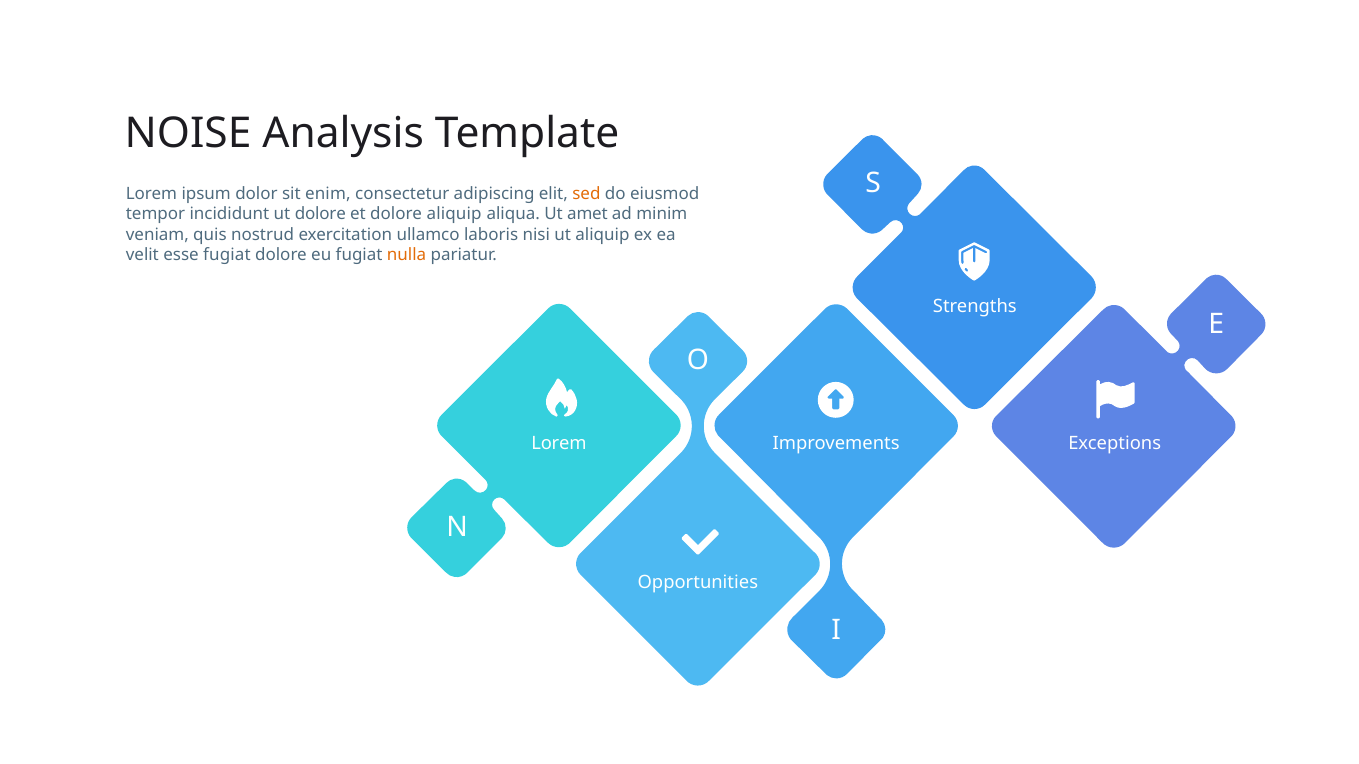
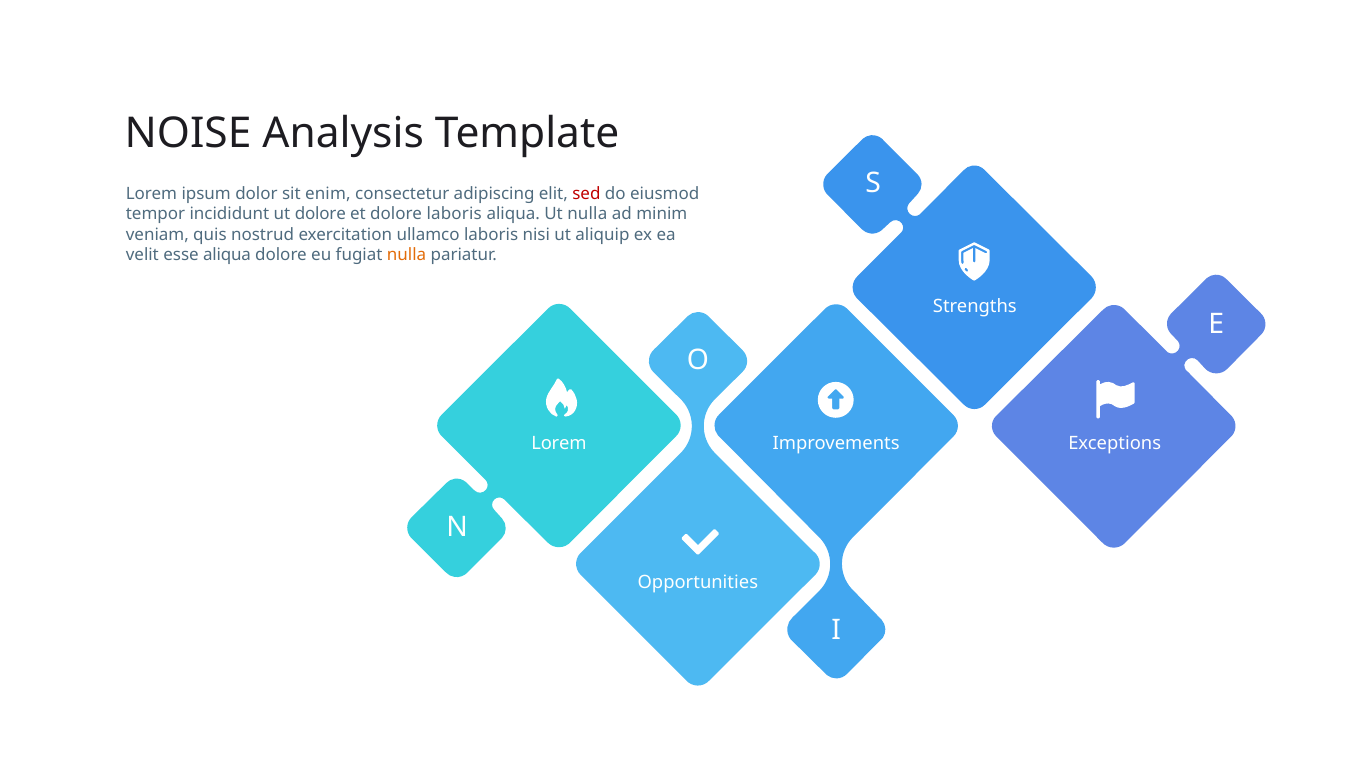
sed colour: orange -> red (586, 194)
dolore aliquip: aliquip -> laboris (454, 214)
Ut amet: amet -> nulla (587, 214)
esse fugiat: fugiat -> aliqua (227, 255)
